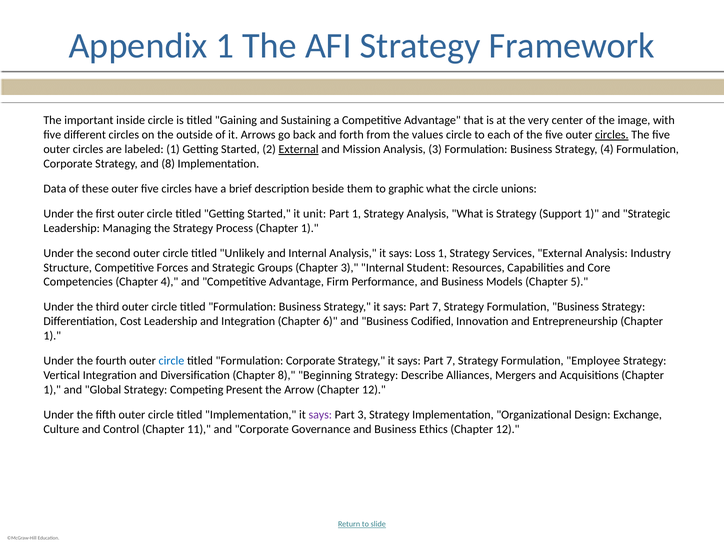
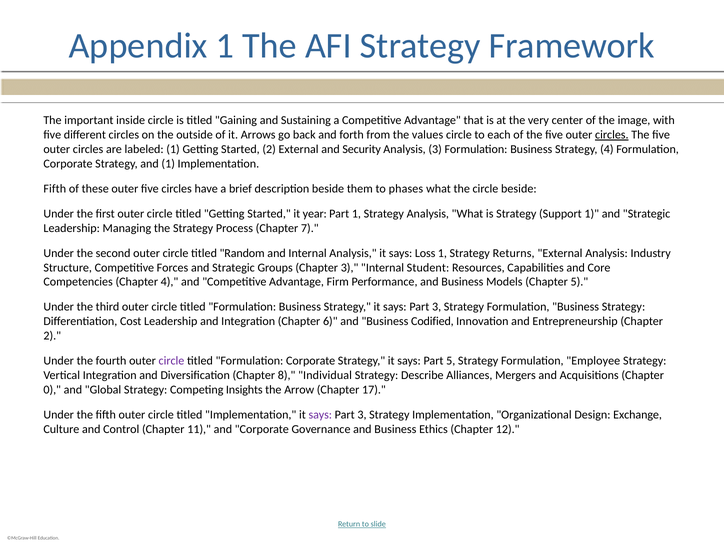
External underline: present -> none (299, 149)
Mission: Mission -> Security (362, 149)
and 8: 8 -> 1 (168, 164)
Data: Data -> Fifth (55, 189)
graphic: graphic -> phases (406, 189)
circle unions: unions -> beside (519, 189)
unit: unit -> year (315, 214)
Process Chapter 1: 1 -> 7 (310, 228)
Unlikely: Unlikely -> Random (242, 253)
Services: Services -> Returns (514, 253)
7: 7 -> 3 (437, 307)
1: 1 -> 2 (52, 336)
circle colour: blue -> purple (171, 361)
7: 7 -> 5 (451, 361)
Beginning: Beginning -> Individual (325, 375)
1: 1 -> 0 (52, 390)
Present: Present -> Insights (244, 390)
12: 12 -> 17 (374, 390)
